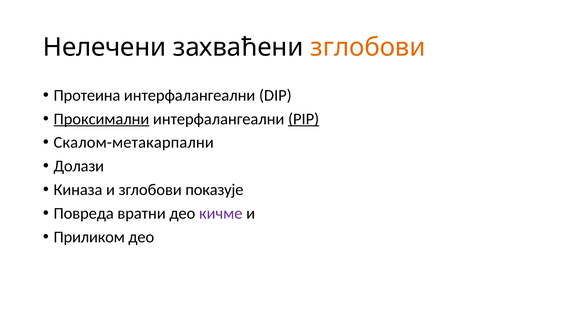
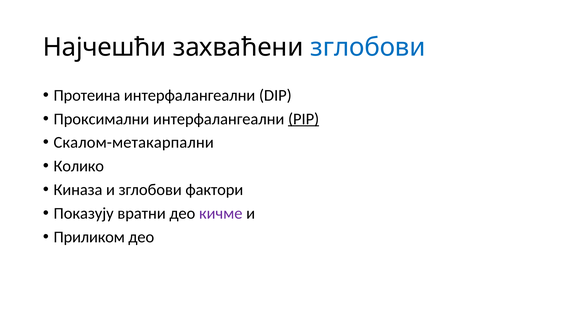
Нелечени: Нелечени -> Најчешћи (105, 47)
зглобови colour: orange -> blue (368, 47)
Проксимални underline: present -> none (101, 119)
Долази: Долази -> Колико (79, 166)
показује: показује -> фактори (214, 190)
Повреда: Повреда -> Показују (84, 214)
